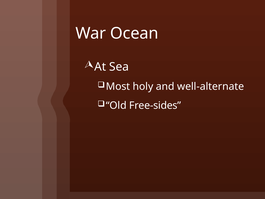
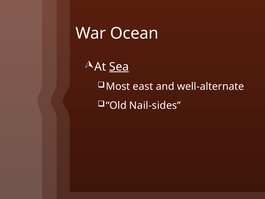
Sea underline: none -> present (119, 67)
holy: holy -> east (143, 86)
Free-sides: Free-sides -> Nail-sides (155, 105)
